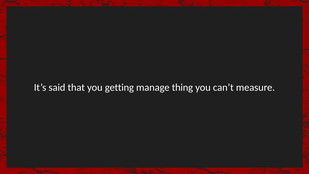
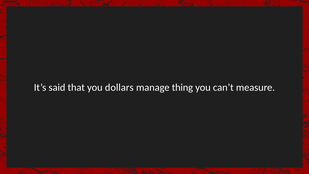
getting: getting -> dollars (119, 87)
